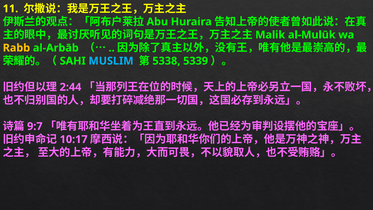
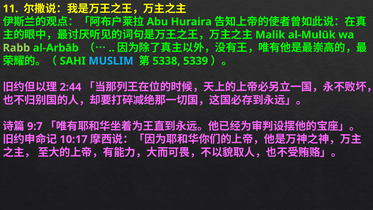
Rabb colour: yellow -> light green (16, 48)
